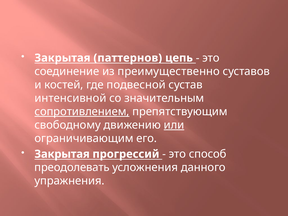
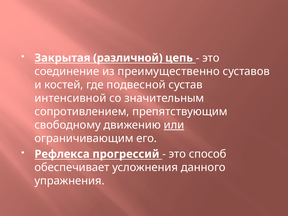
паттернов: паттернов -> различной (128, 58)
сопротивлением underline: present -> none (82, 112)
Закрытая: Закрытая -> Рефлекса (62, 154)
преодолевать: преодолевать -> обеспечивает (72, 167)
